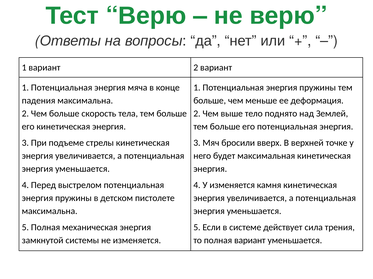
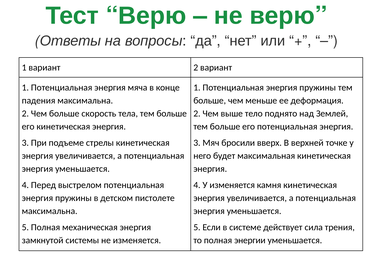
полная вариант: вариант -> энергии (250, 241)
